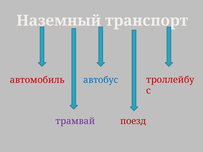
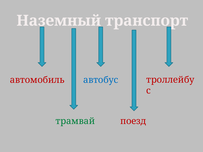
трамвай colour: purple -> green (75, 121)
